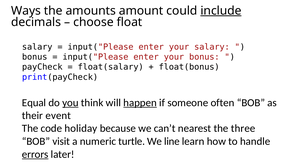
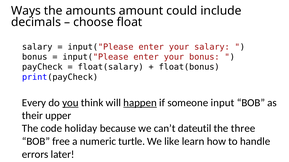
include underline: present -> none (221, 11)
Equal: Equal -> Every (34, 103)
often: often -> input (222, 103)
event: event -> upper (58, 116)
nearest: nearest -> dateutil (195, 129)
visit: visit -> free (61, 142)
line: line -> like (172, 142)
errors underline: present -> none (35, 155)
